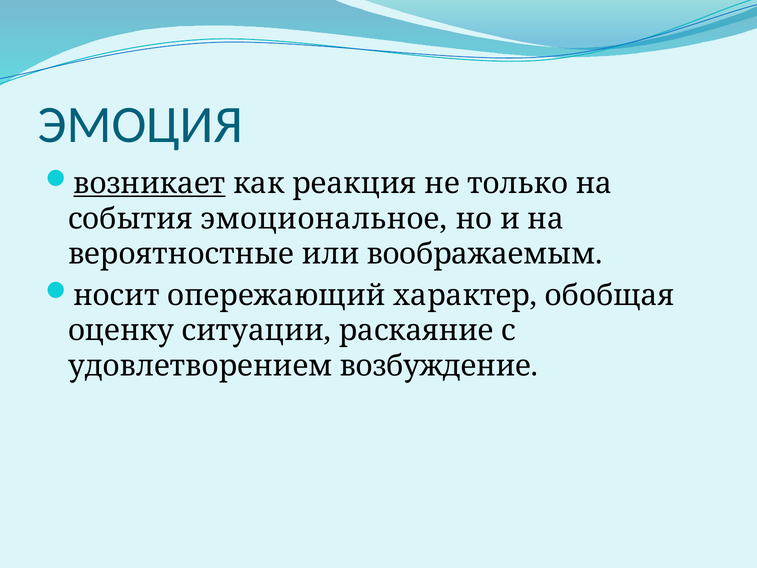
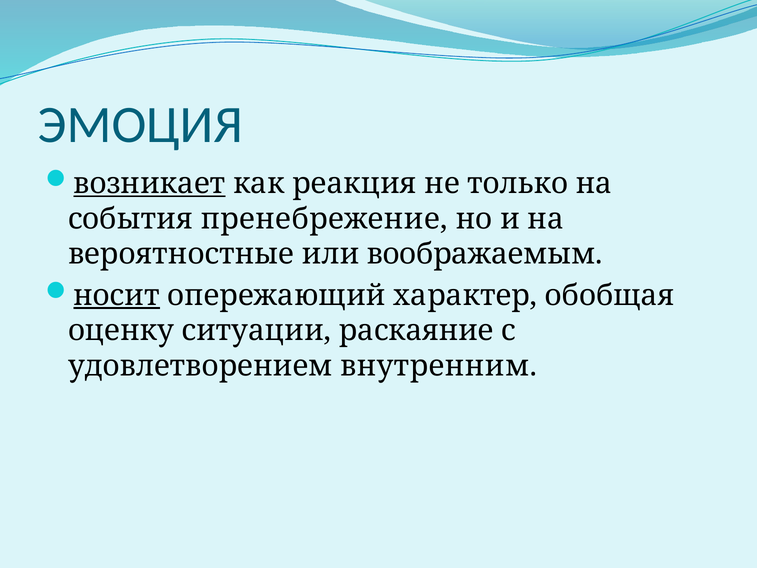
эмоциональное: эмоциональное -> пренебрежение (324, 219)
носит underline: none -> present (117, 295)
возбуждение: возбуждение -> внутренним (439, 366)
